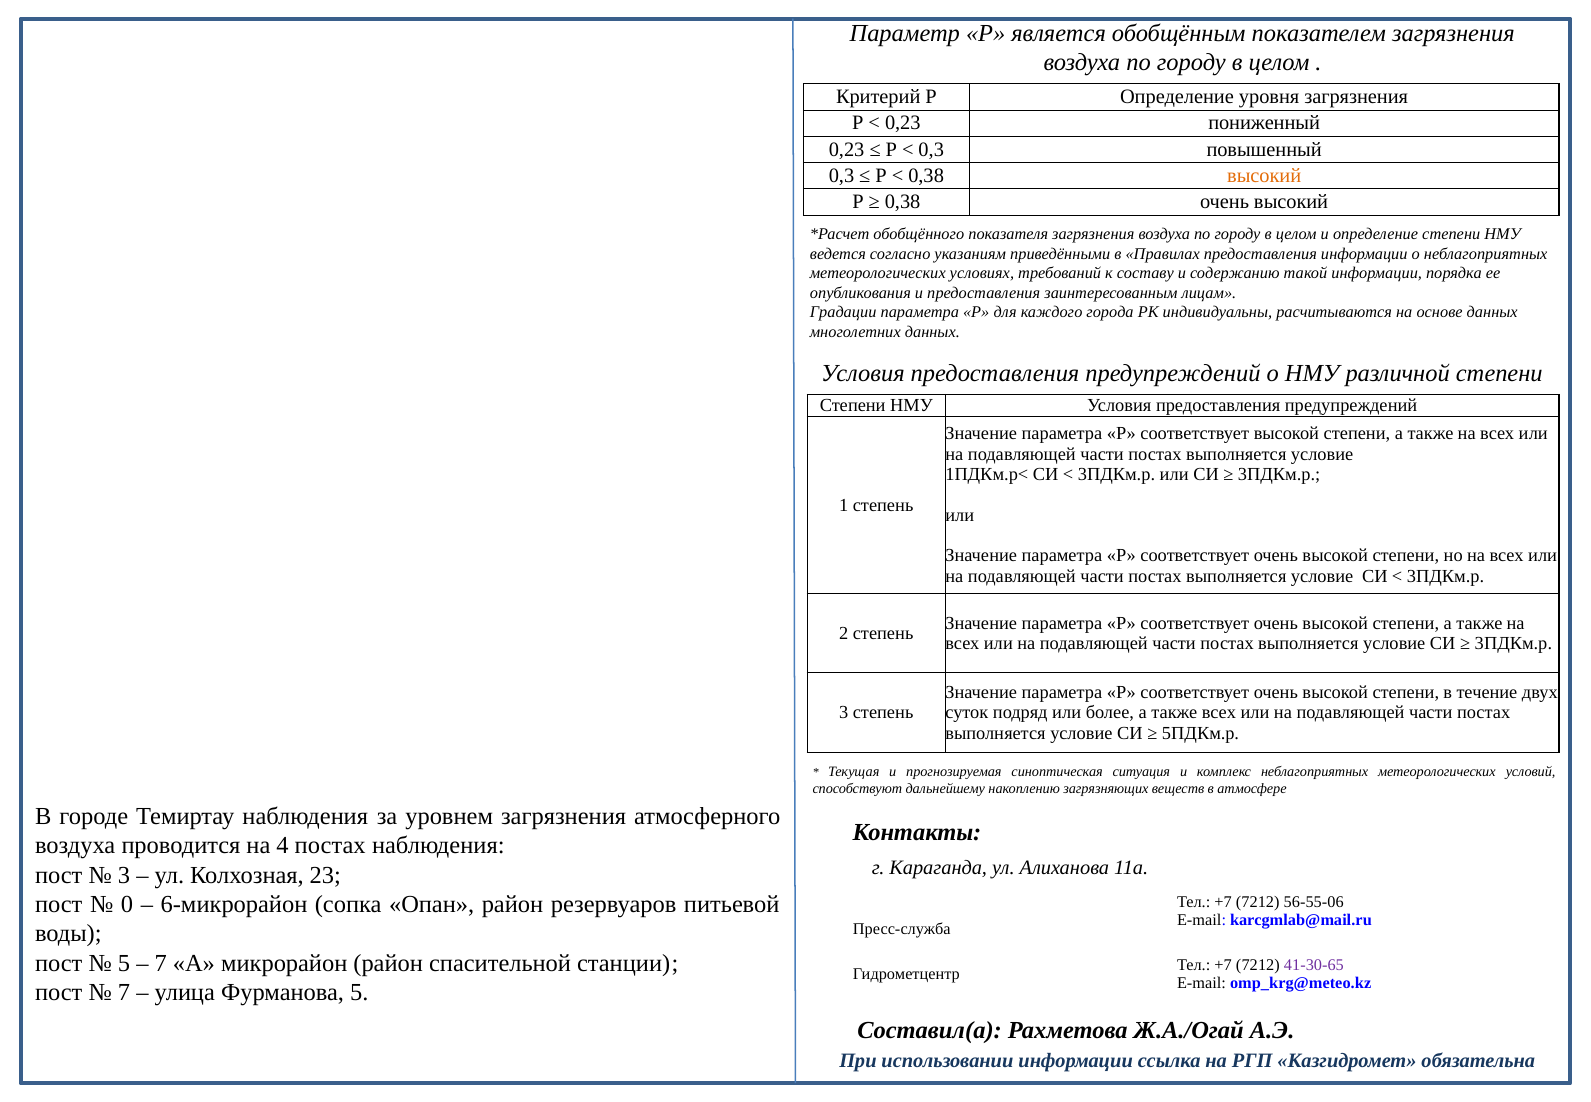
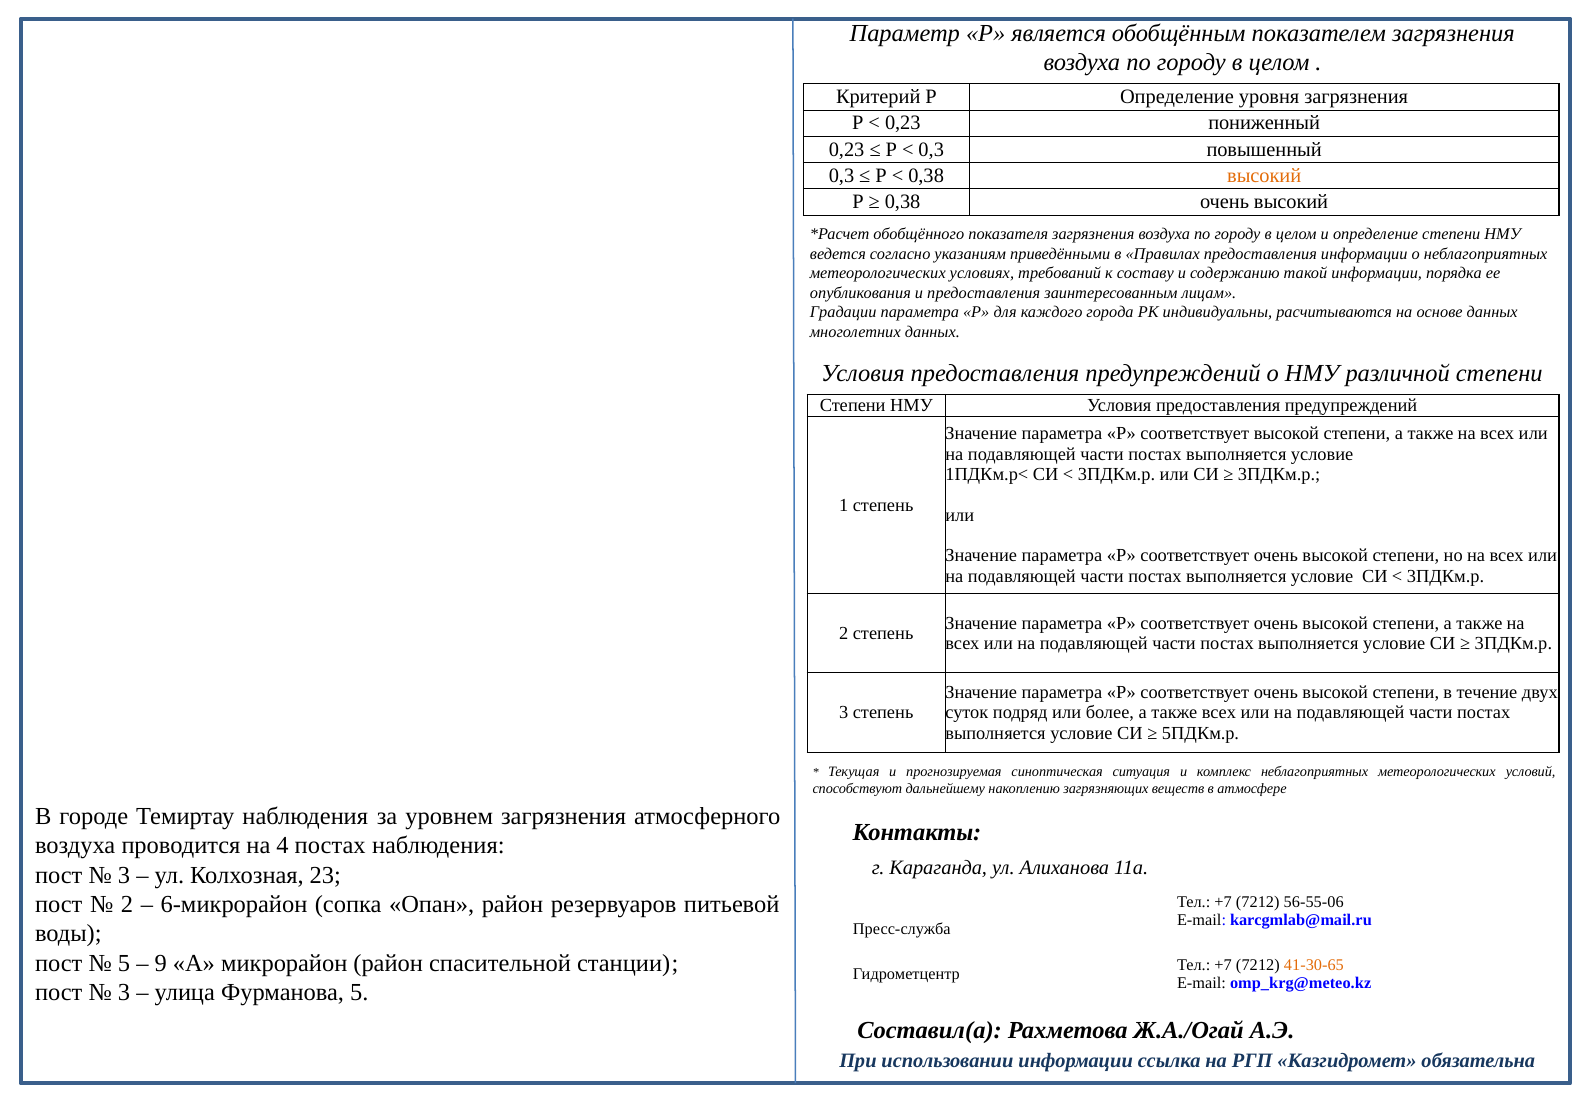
0: 0 -> 2 (127, 904)
7: 7 -> 9 (161, 963)
41-30-65 colour: purple -> orange (1314, 965)
7: 7 -> 3 (124, 992)
